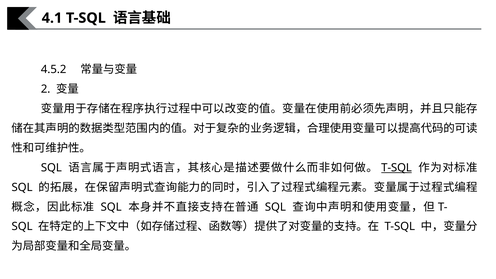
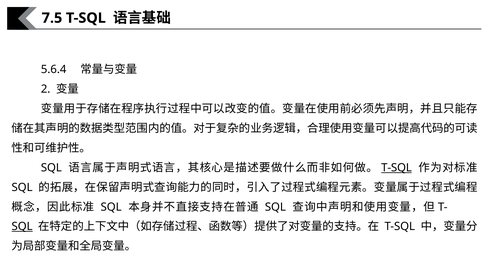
4.1: 4.1 -> 7.5 (52, 18)
4.5.2: 4.5.2 -> 5.6.4 (54, 69)
SQL underline: none -> present (22, 227)
